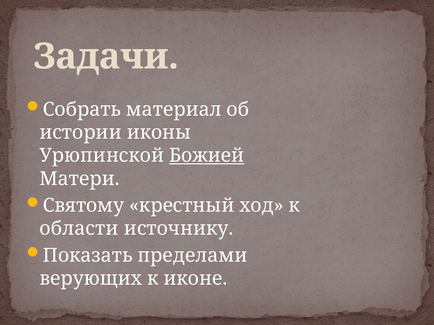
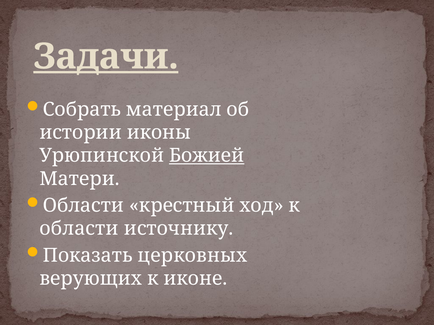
Задачи underline: none -> present (106, 57)
Святому: Святому -> Области (83, 206)
пределами: пределами -> церковных (192, 256)
